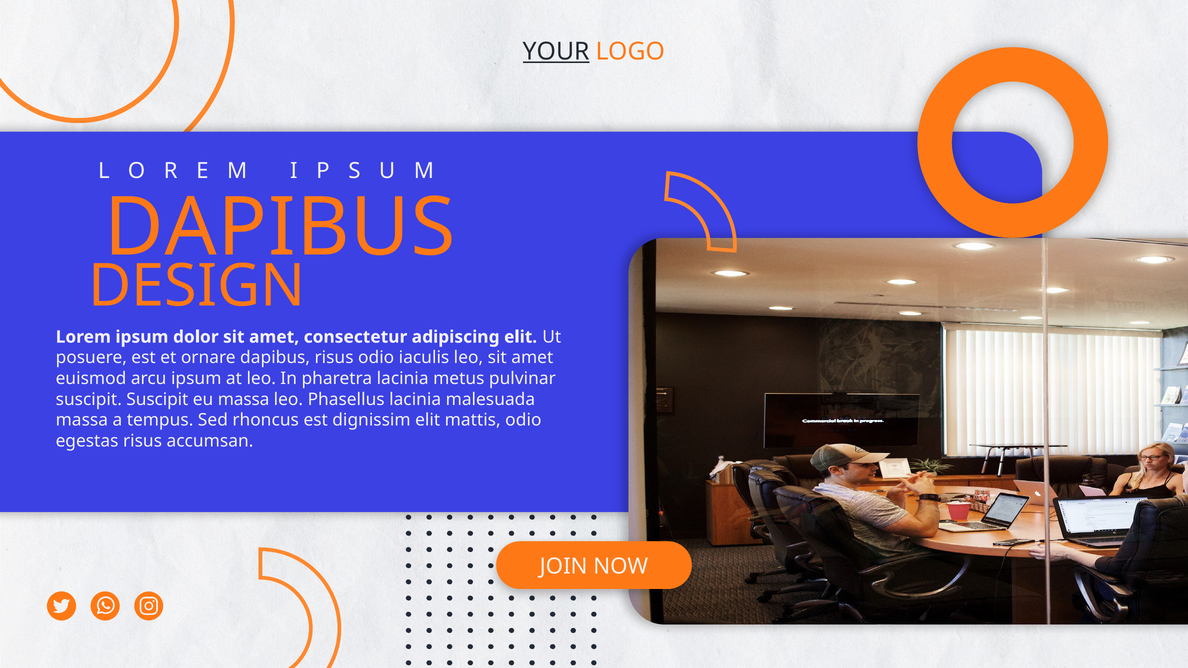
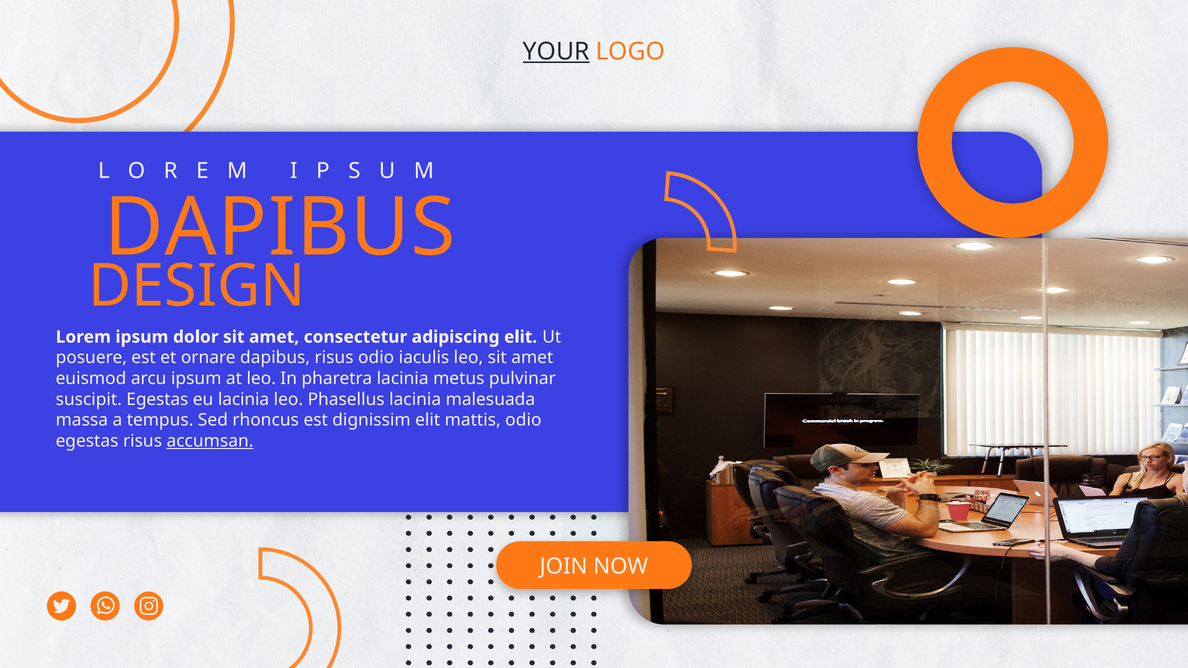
suscipit Suscipit: Suscipit -> Egestas (157, 400)
eu massa: massa -> lacinia (244, 400)
accumsan underline: none -> present (210, 441)
